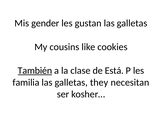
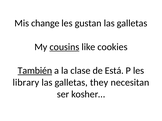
gender: gender -> change (45, 23)
cousins underline: none -> present (64, 47)
familia: familia -> library (26, 83)
